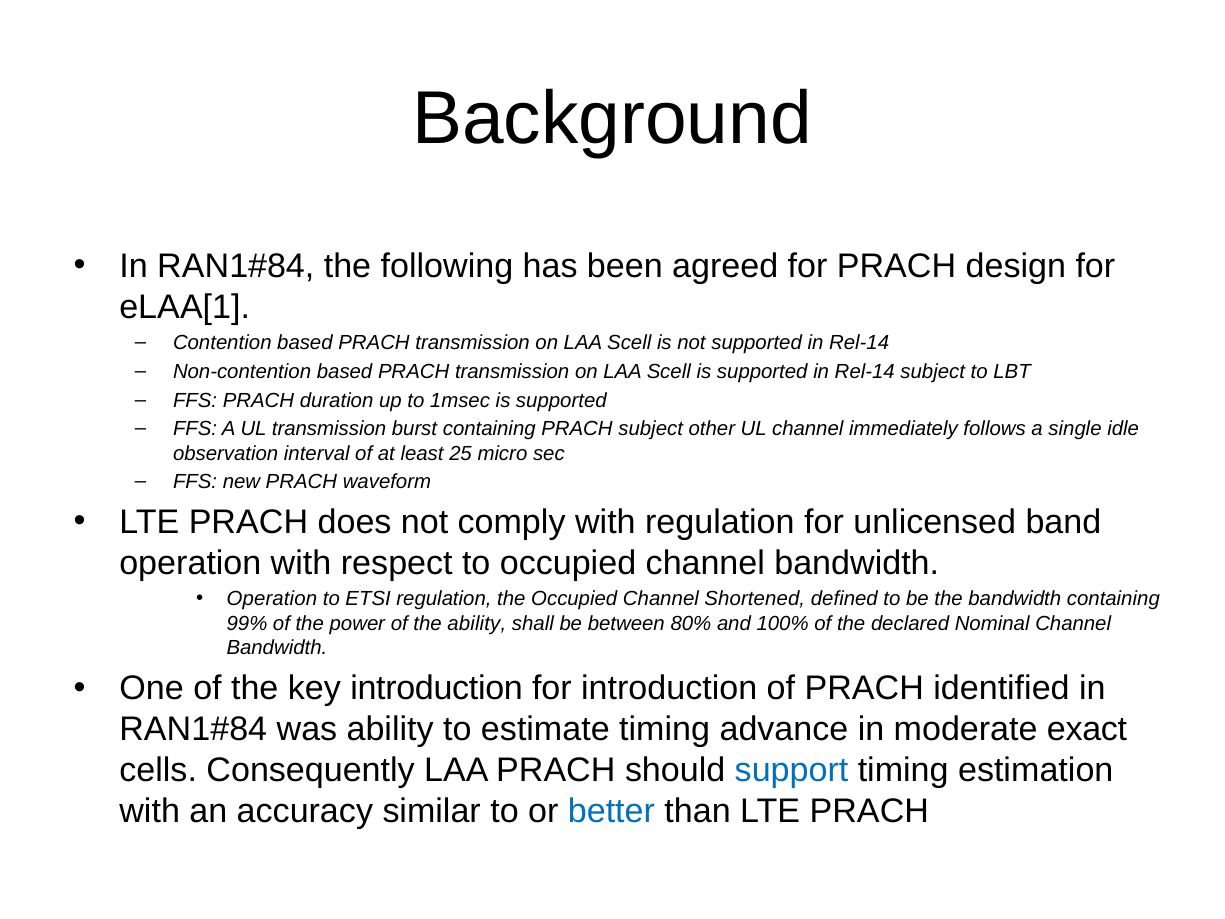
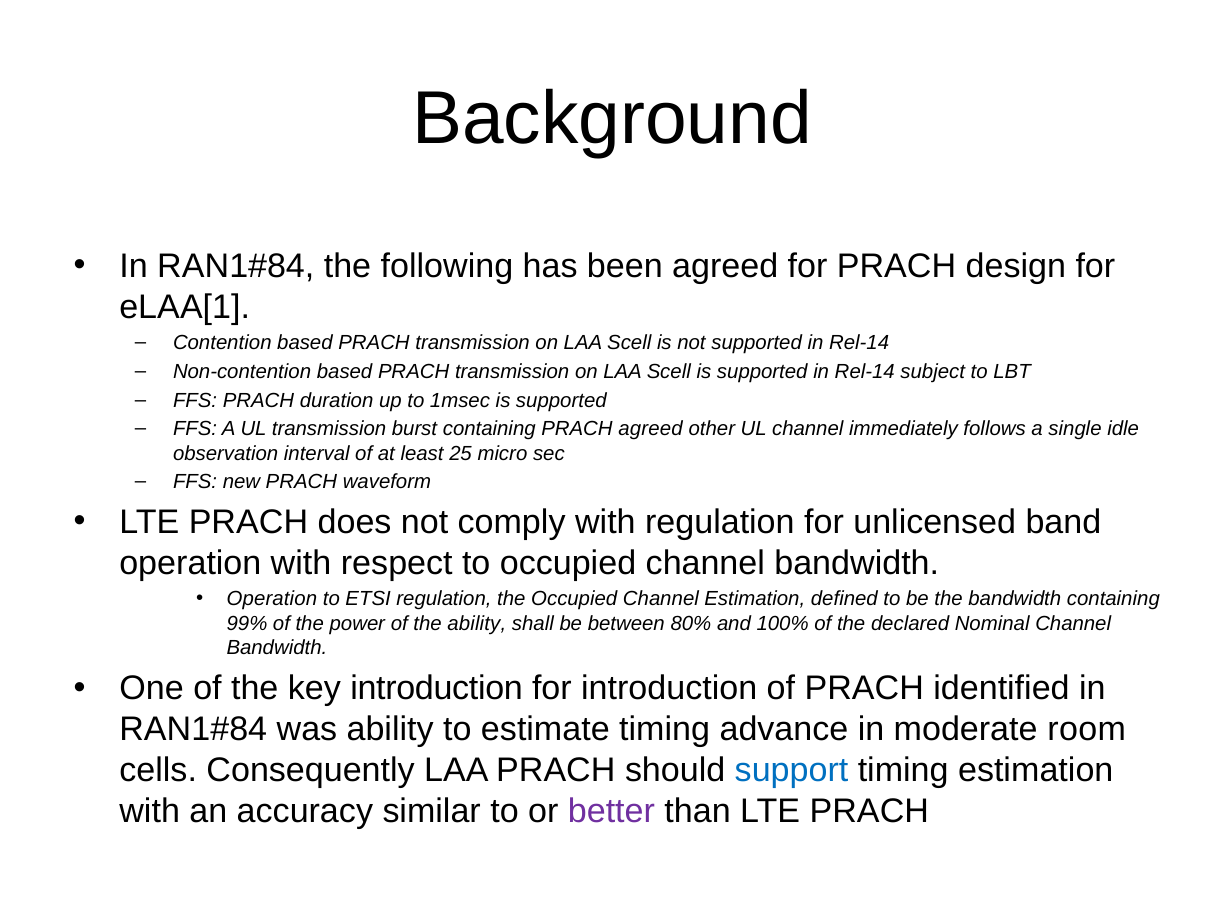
PRACH subject: subject -> agreed (651, 429)
Channel Shortened: Shortened -> Estimation (755, 599)
exact: exact -> room (1087, 729)
better colour: blue -> purple (611, 811)
